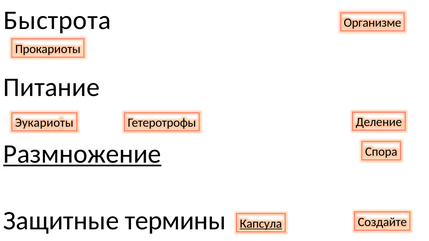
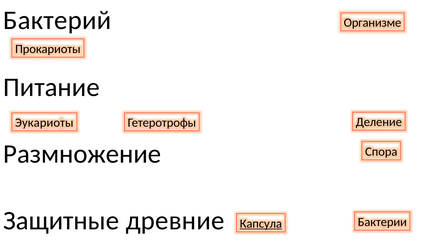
Быстрота: Быстрота -> Бактерий (57, 20)
Размножение underline: present -> none (82, 154)
термины: термины -> древние (175, 221)
Создайте: Создайте -> Бактерии (382, 222)
